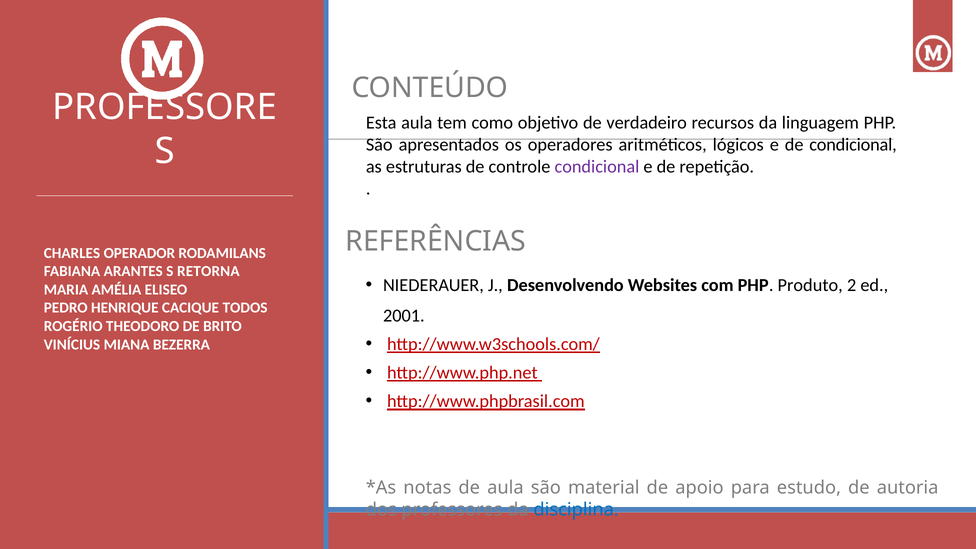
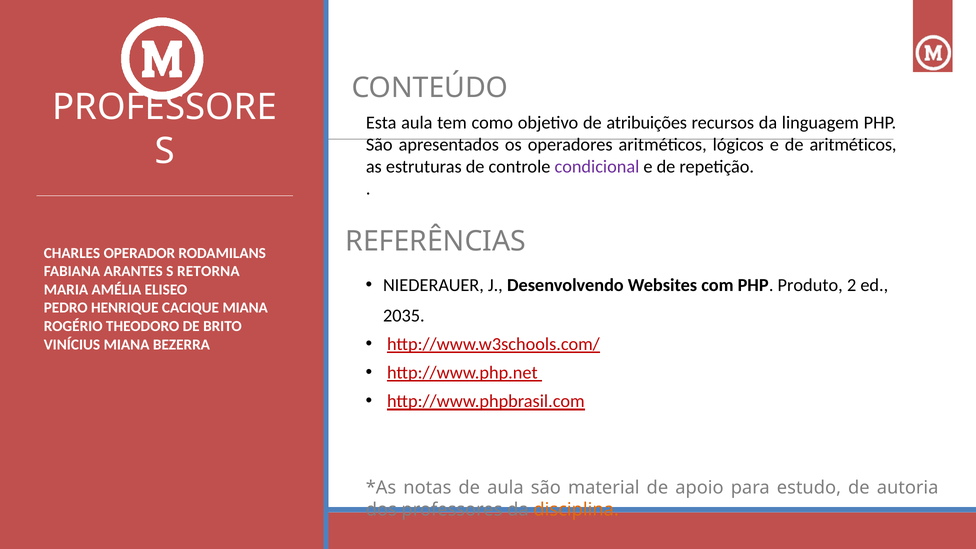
verdadeiro: verdadeiro -> atribuições (647, 123)
de condicional: condicional -> aritméticos (853, 145)
CACIQUE TODOS: TODOS -> MIANA (245, 308)
2001: 2001 -> 2035 (404, 316)
disciplina colour: blue -> orange (576, 510)
